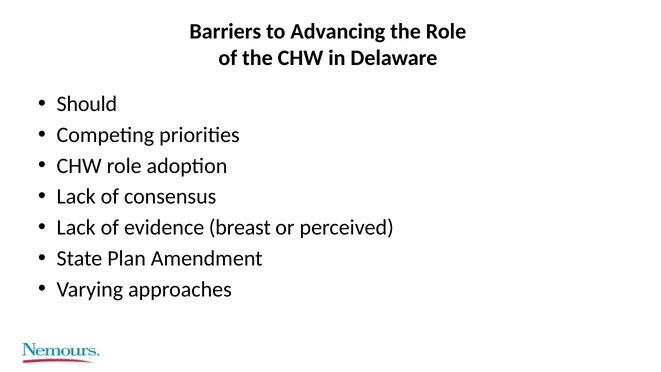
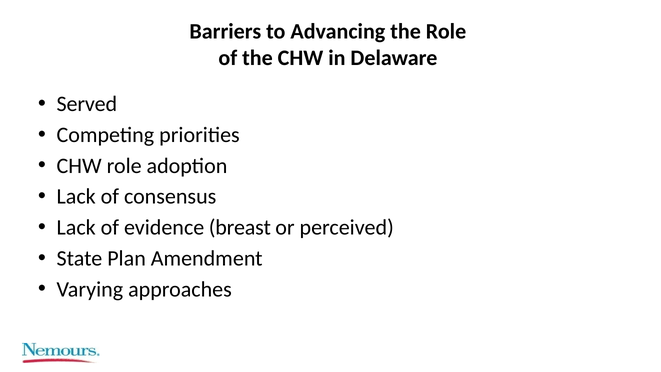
Should: Should -> Served (87, 104)
